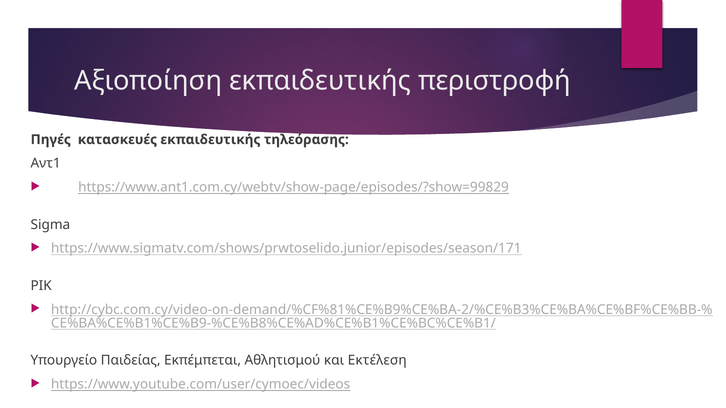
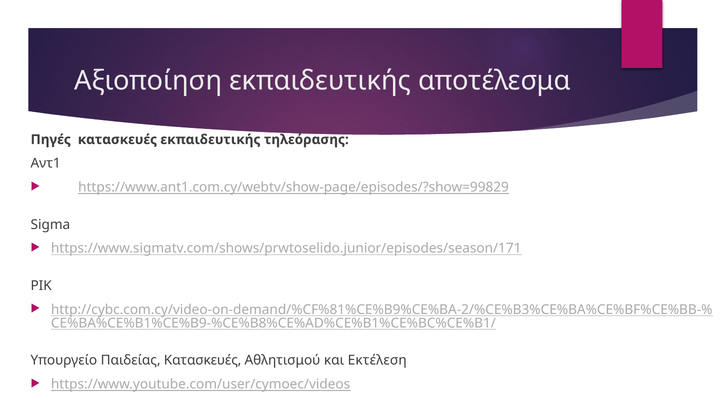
περιστροφή: περιστροφή -> αποτέλεσμα (494, 81)
Παιδείας Εκπέμπεται: Εκπέμπεται -> Κατασκευές (203, 361)
